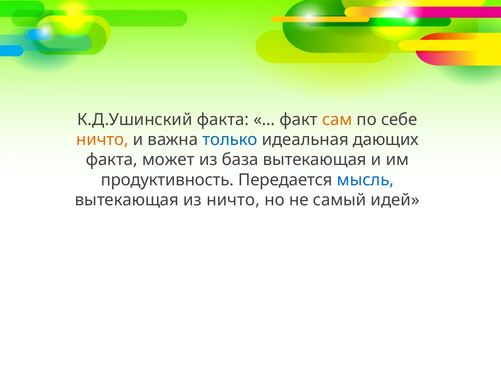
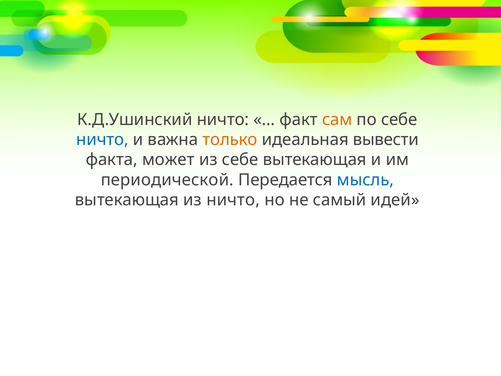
К.Д.Ушинский факта: факта -> ничто (223, 120)
ничто colour: orange -> blue (102, 140)
только colour: blue -> orange (230, 140)
дающих: дающих -> вывести (386, 140)
из база: база -> себе (240, 160)
продуктивность: продуктивность -> периодической (167, 180)
